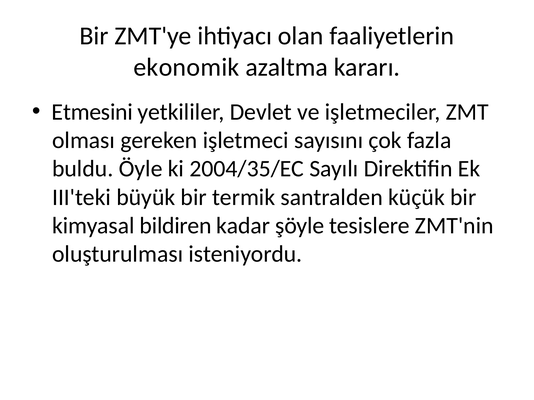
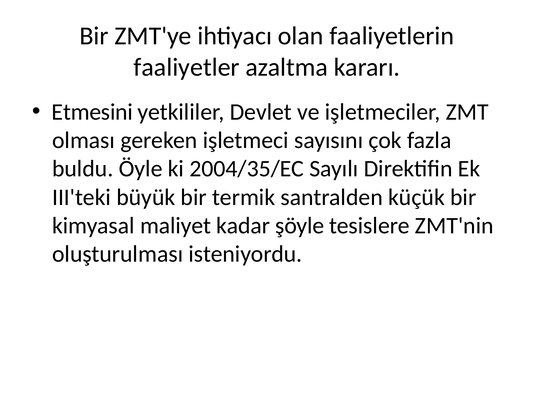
ekonomik: ekonomik -> faaliyetler (187, 67)
bildiren: bildiren -> maliyet (176, 226)
